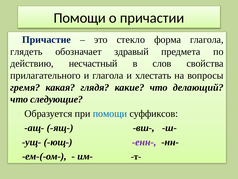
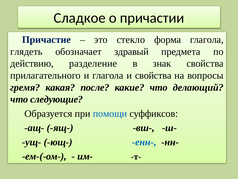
Помощи: Помощи -> Сладкое (80, 18)
несчастный: несчастный -> разделение (93, 63)
слов: слов -> знак (162, 63)
и хлестать: хлестать -> свойства (153, 75)
глядя: глядя -> после (95, 87)
енн- colour: purple -> blue (144, 142)
